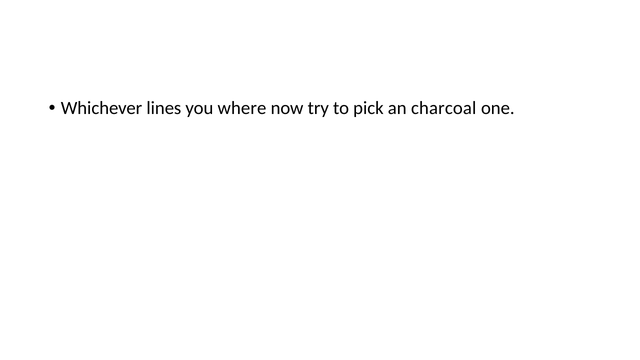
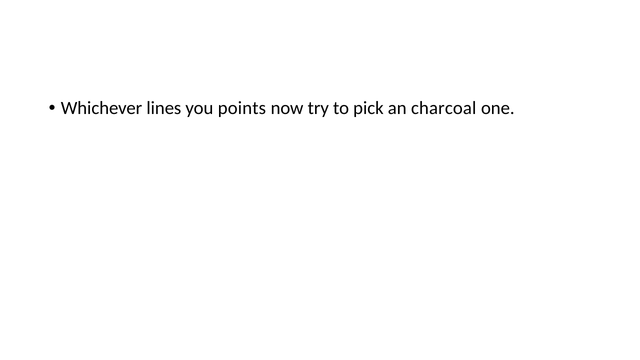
where: where -> points (242, 108)
